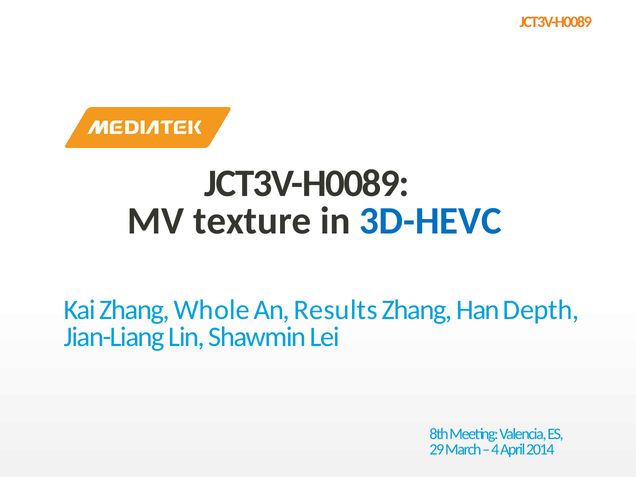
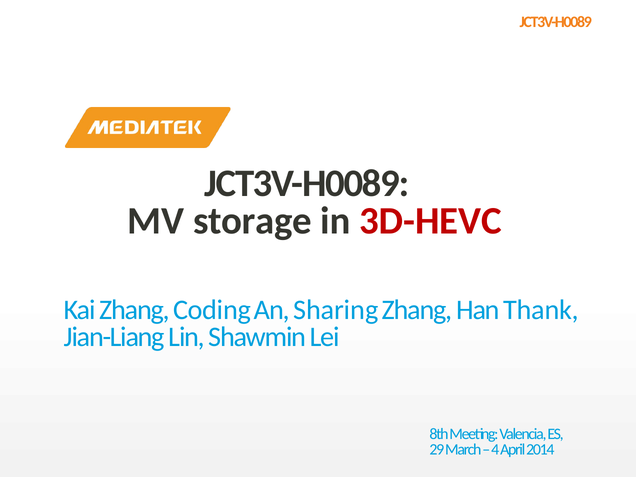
texture: texture -> storage (252, 221)
3D-HEVC colour: blue -> red (430, 221)
Whole: Whole -> Coding (212, 310)
Results: Results -> Sharing (336, 310)
Depth: Depth -> Thank (541, 310)
